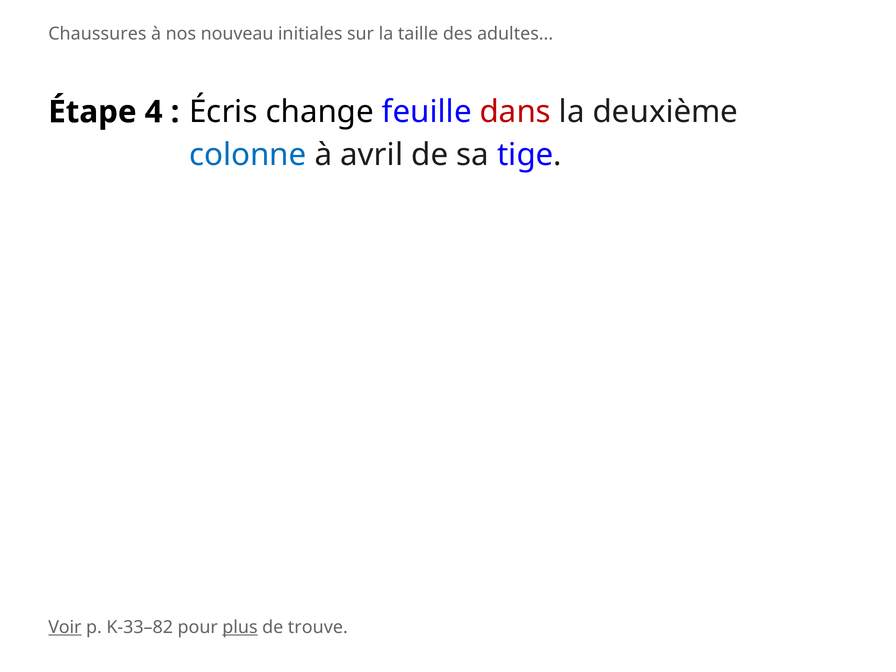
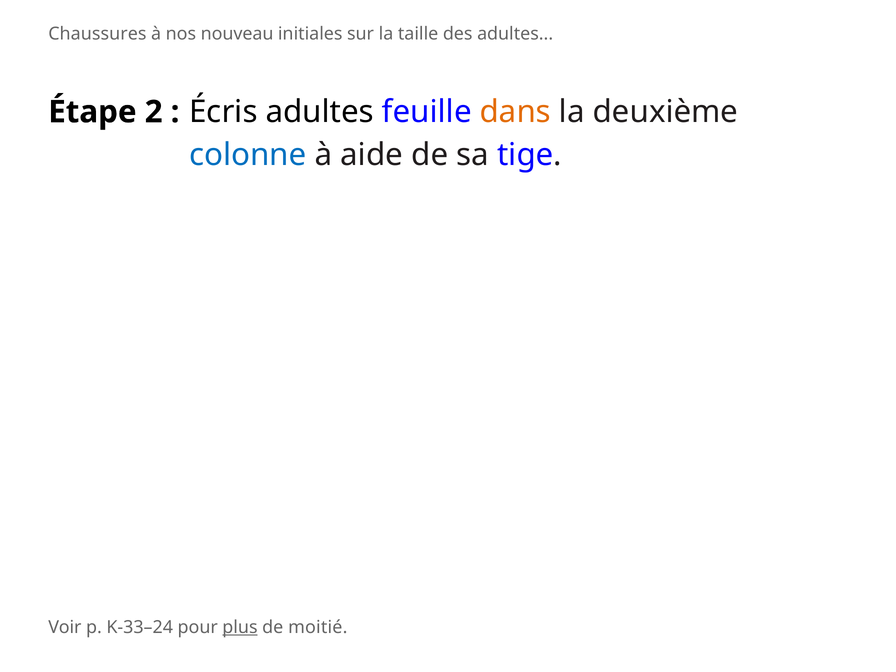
4: 4 -> 2 (154, 112)
Écris change: change -> adultes (320, 112)
dans colour: red -> orange (515, 112)
avril: avril -> aide (372, 155)
Voir underline: present -> none (65, 628)
K-33–82: K-33–82 -> K-33–24 (140, 628)
trouve: trouve -> moitié (318, 628)
